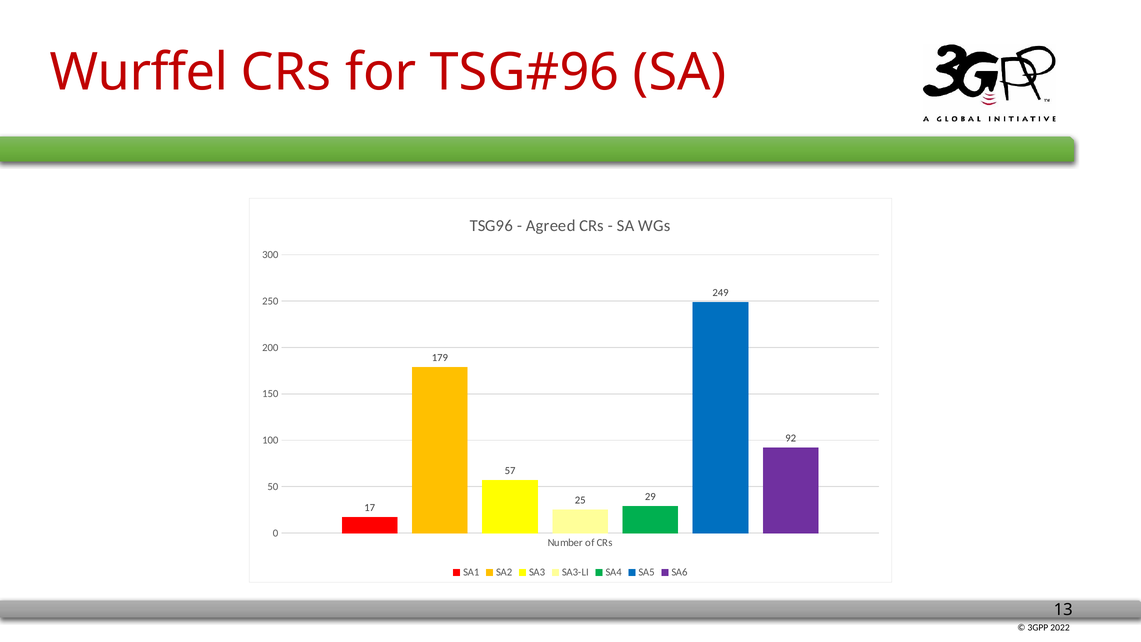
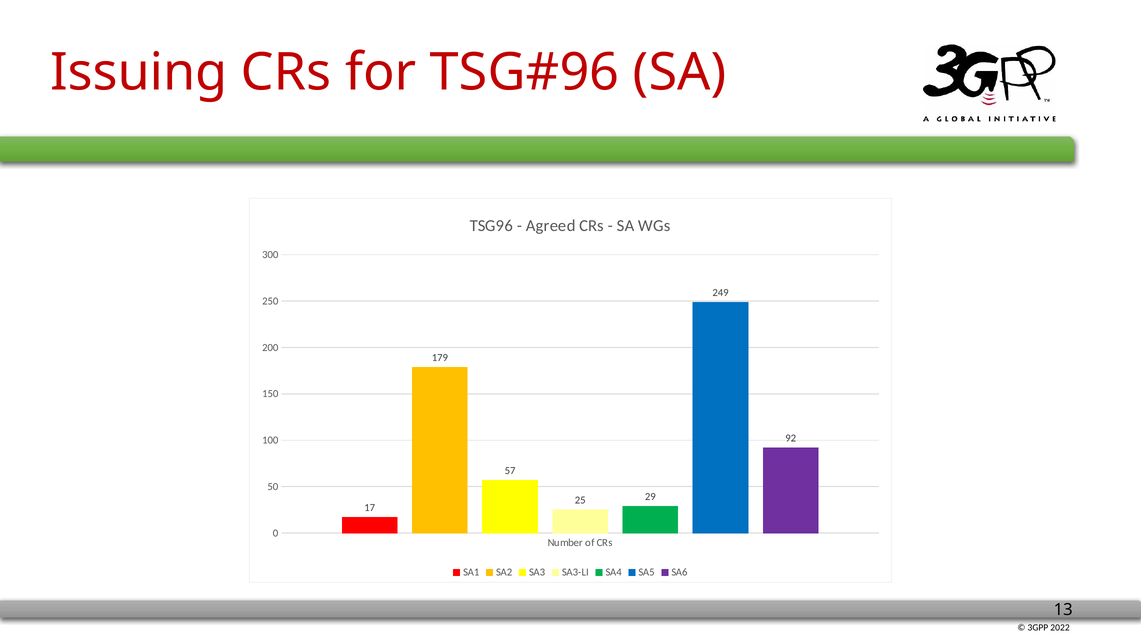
Wurffel: Wurffel -> Issuing (139, 72)
